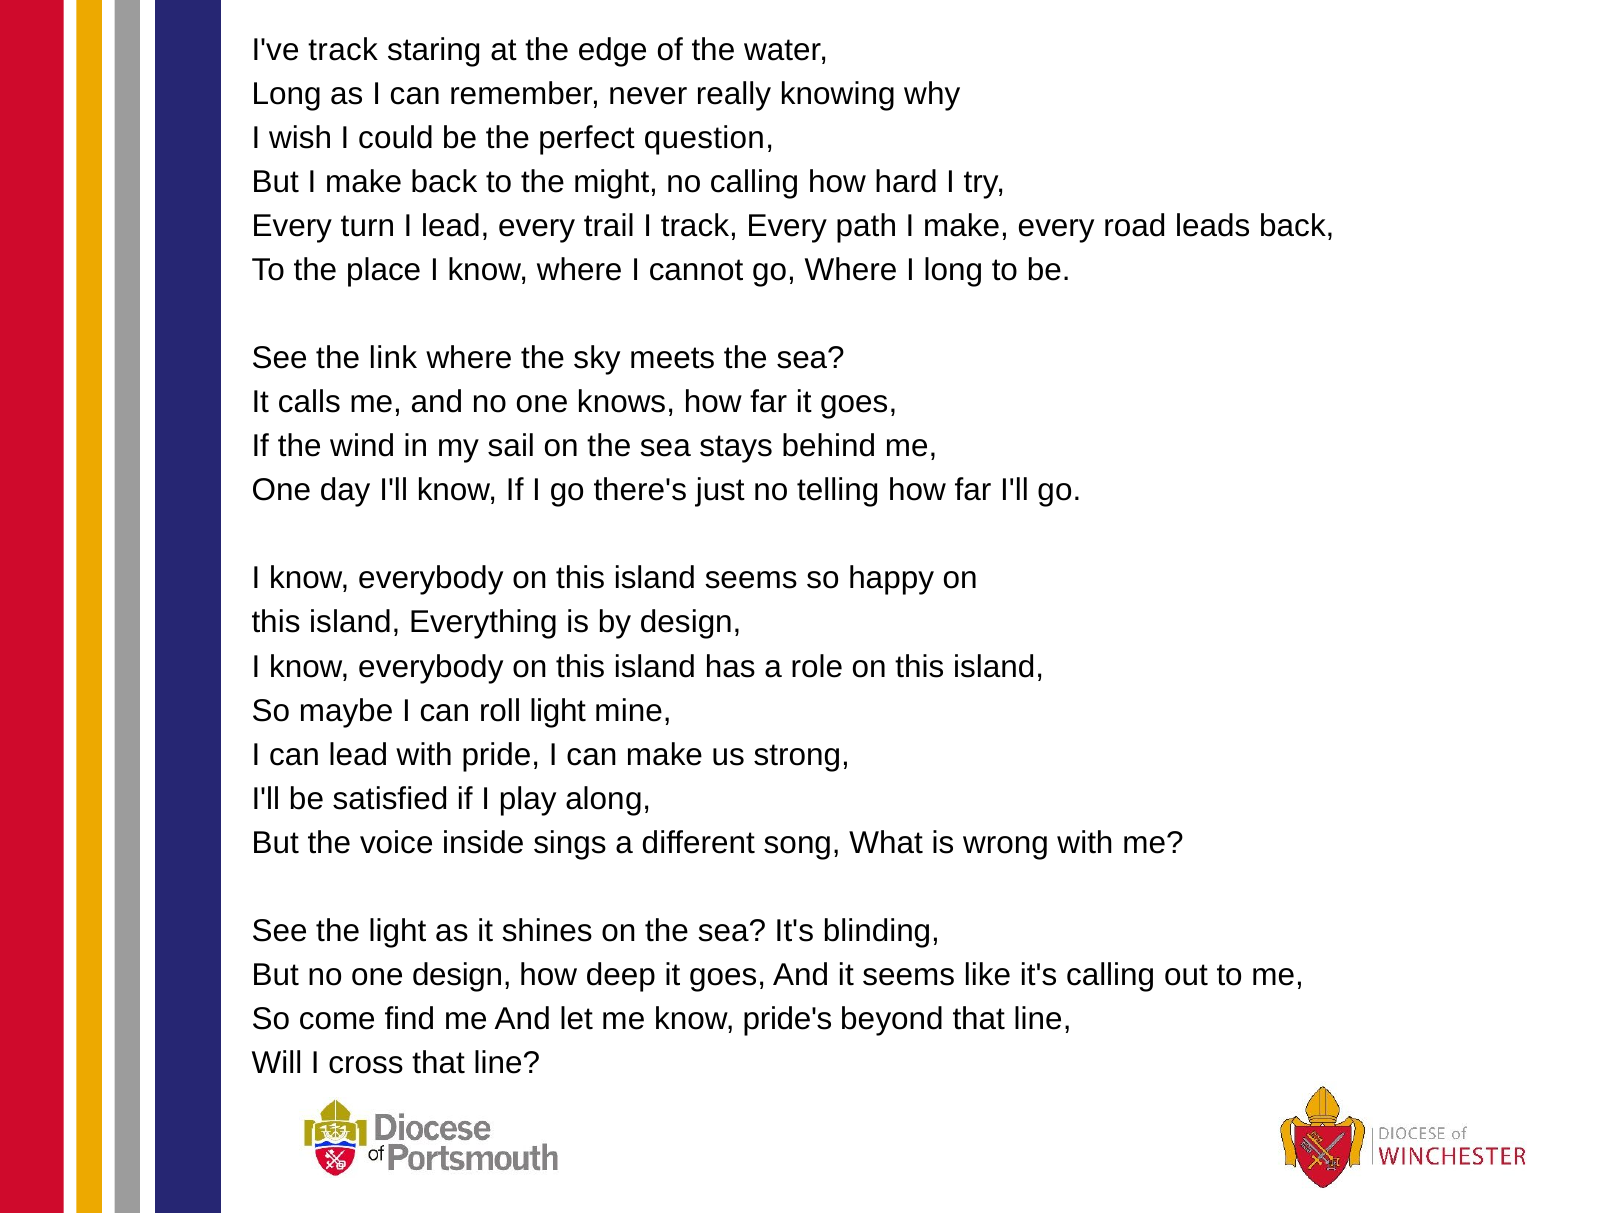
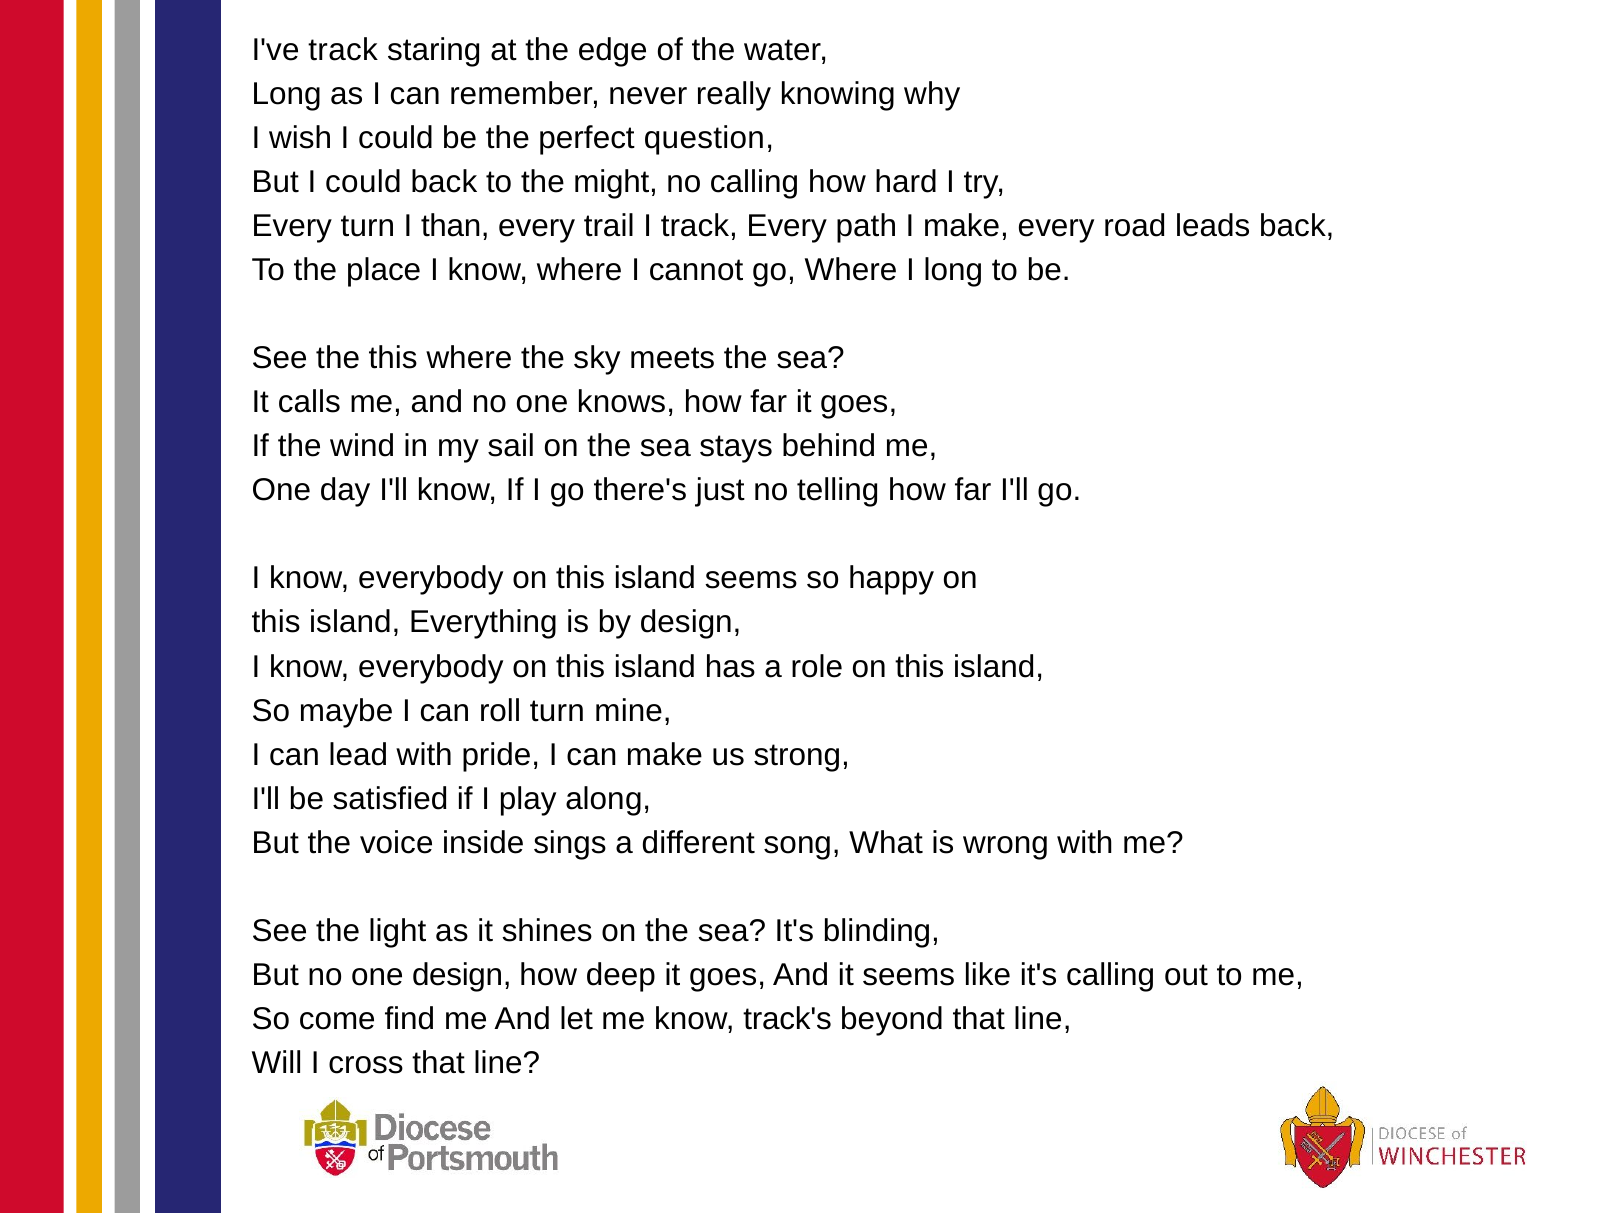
But I make: make -> could (363, 182)
I lead: lead -> than (455, 226)
the link: link -> this (393, 358)
roll light: light -> turn (557, 711)
pride's: pride's -> track's (788, 1019)
